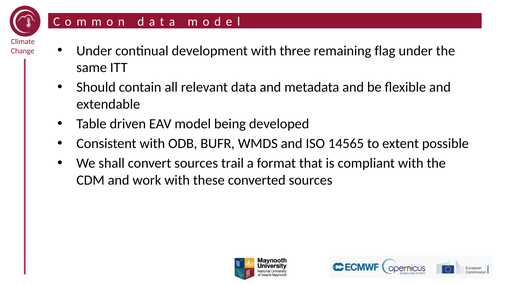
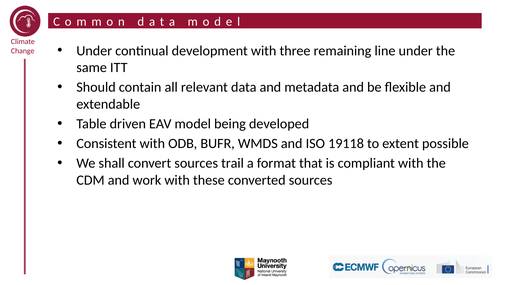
flag: flag -> line (385, 51)
14565: 14565 -> 19118 (346, 144)
